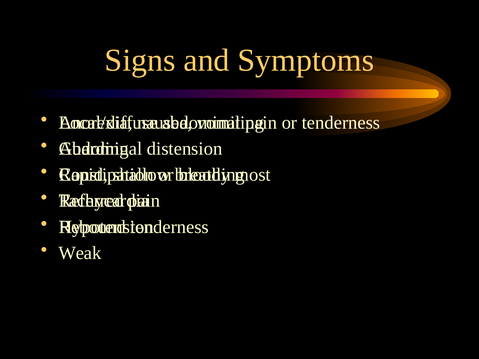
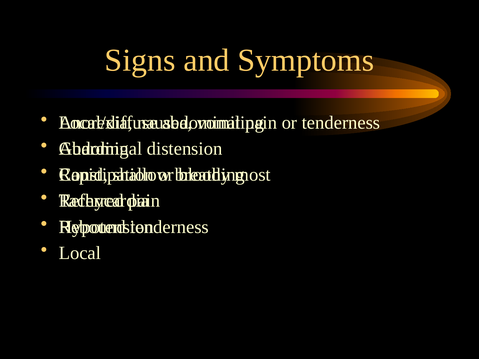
Weak: Weak -> Local (80, 253)
